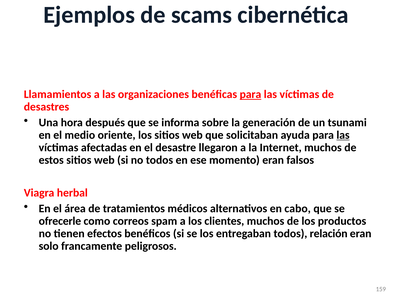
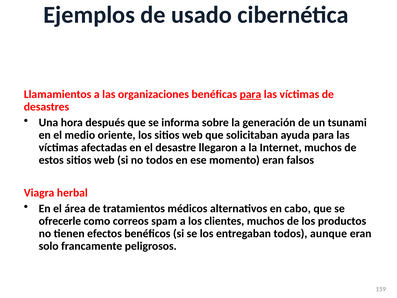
scams: scams -> usado (202, 15)
las underline: present -> none (343, 135)
relación: relación -> aunque (329, 233)
